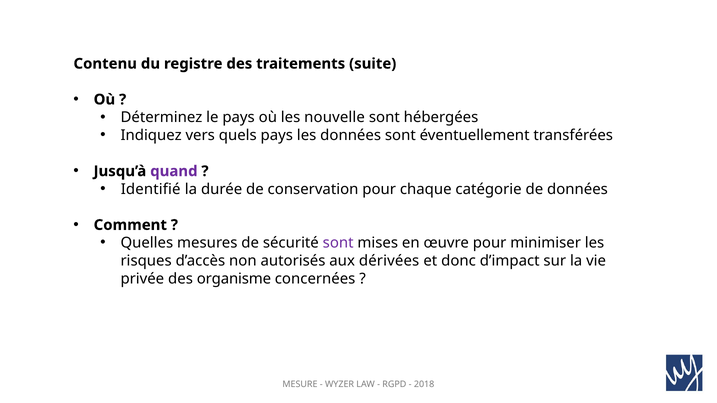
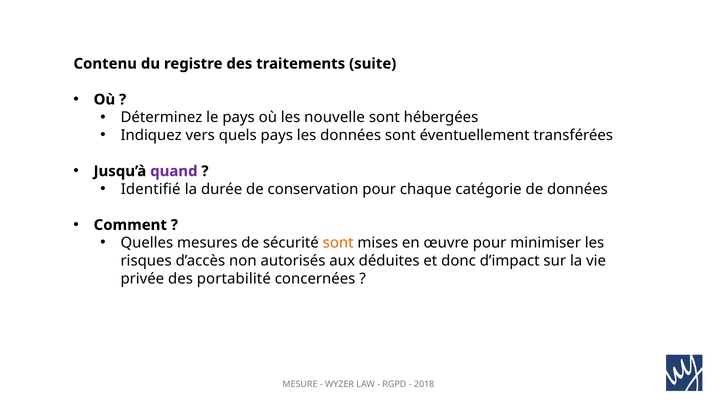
sont colour: purple -> orange (338, 243)
dérivées: dérivées -> déduites (389, 261)
organisme: organisme -> portabilité (234, 279)
